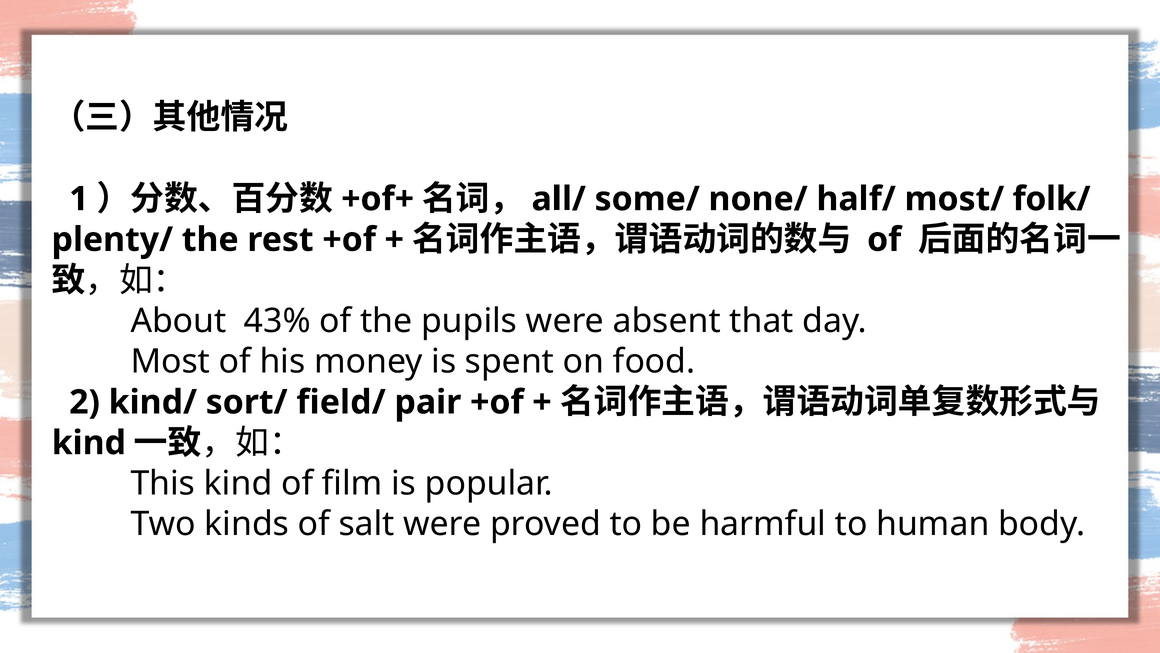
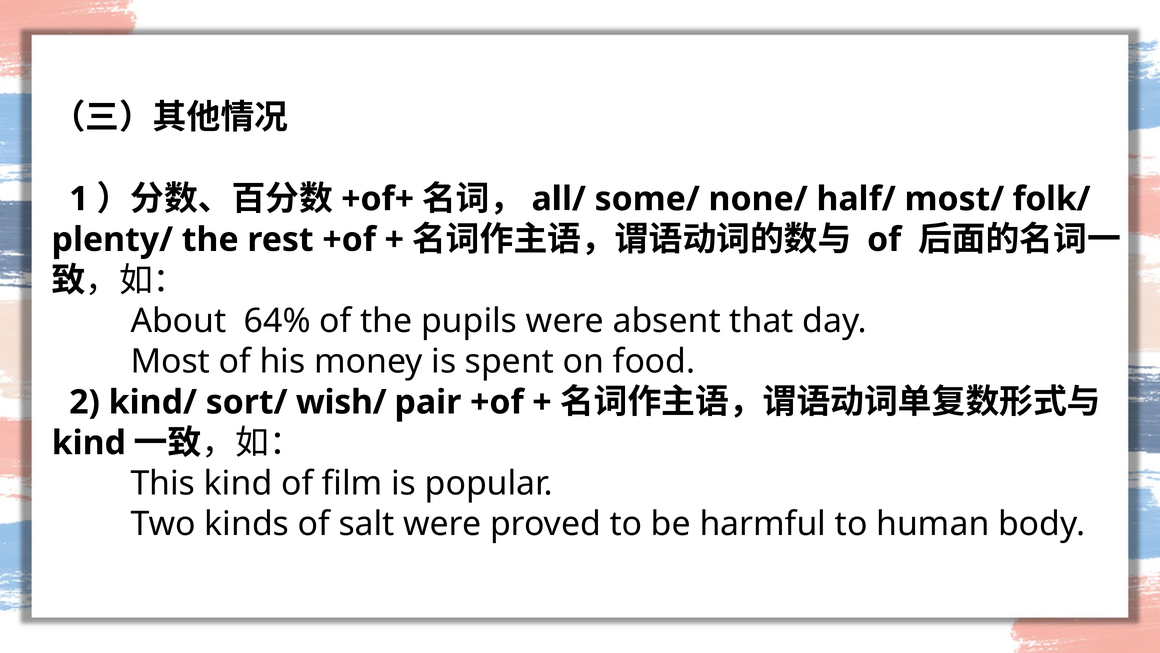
43%: 43% -> 64% (277, 321)
field/: field/ -> wish/ (341, 402)
